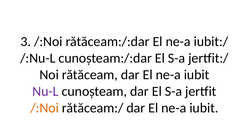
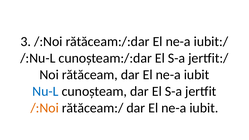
Nu-L colour: purple -> blue (45, 91)
